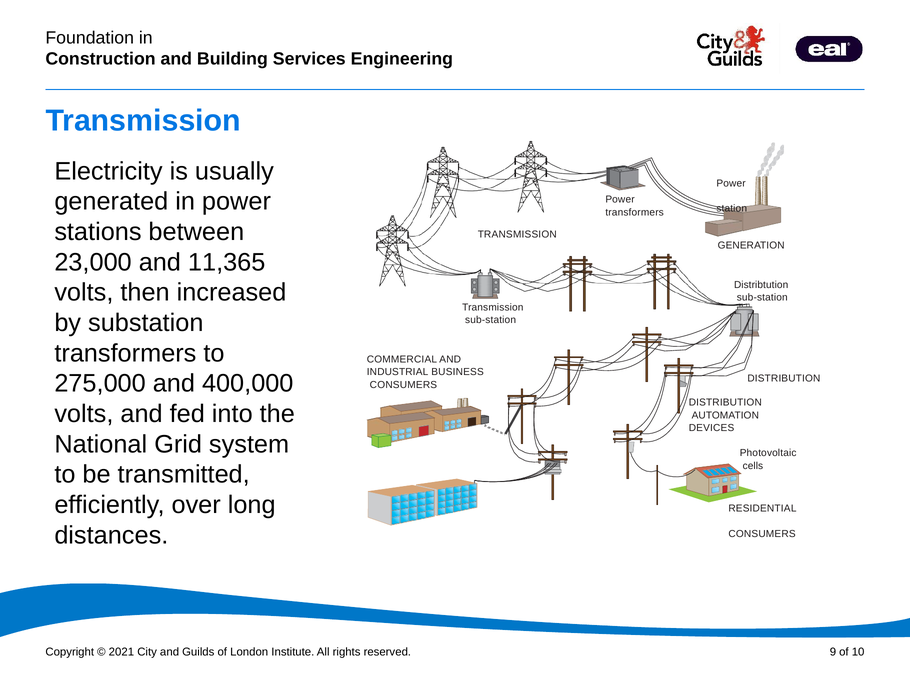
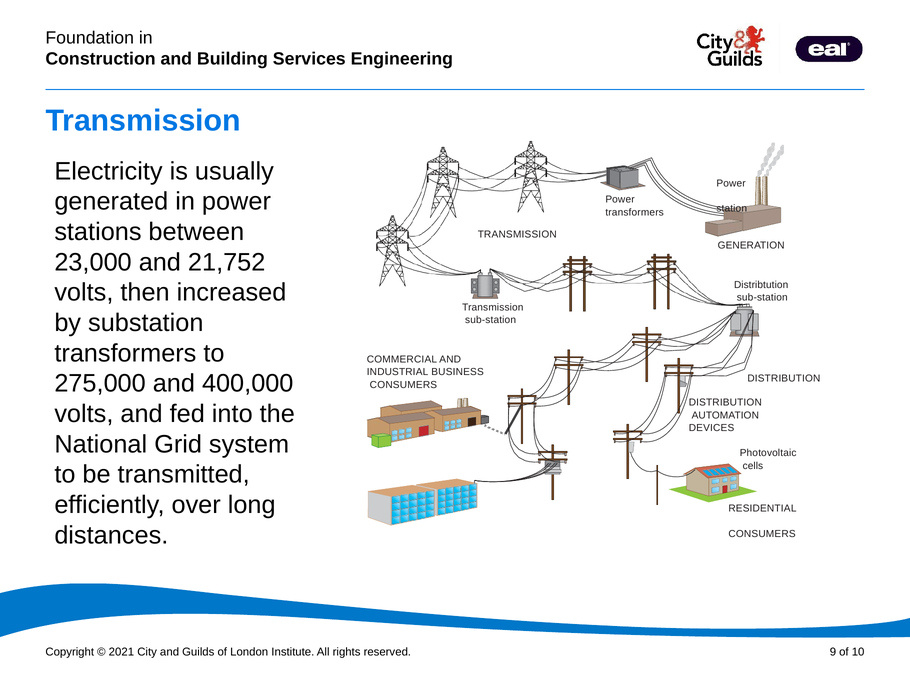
11,365: 11,365 -> 21,752 (227, 262)
